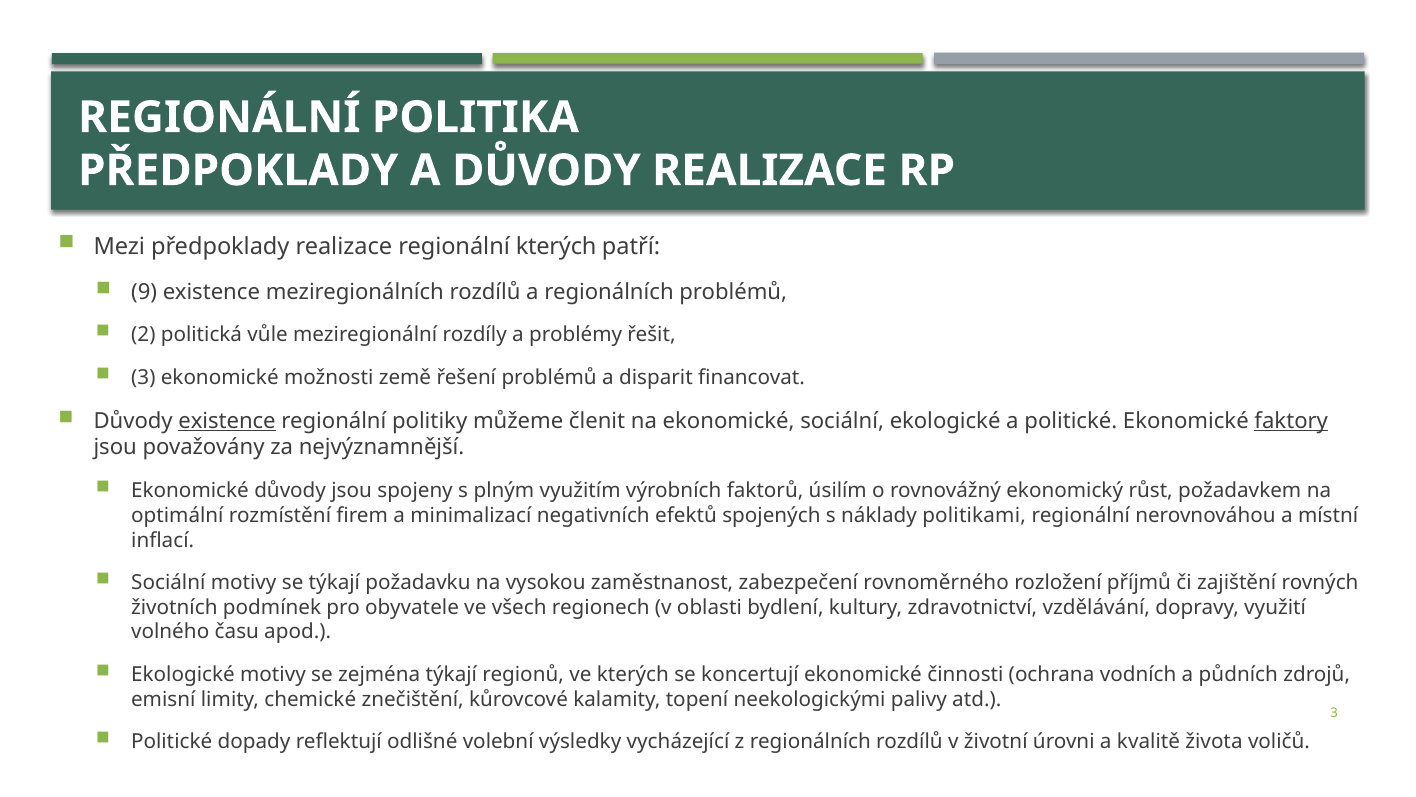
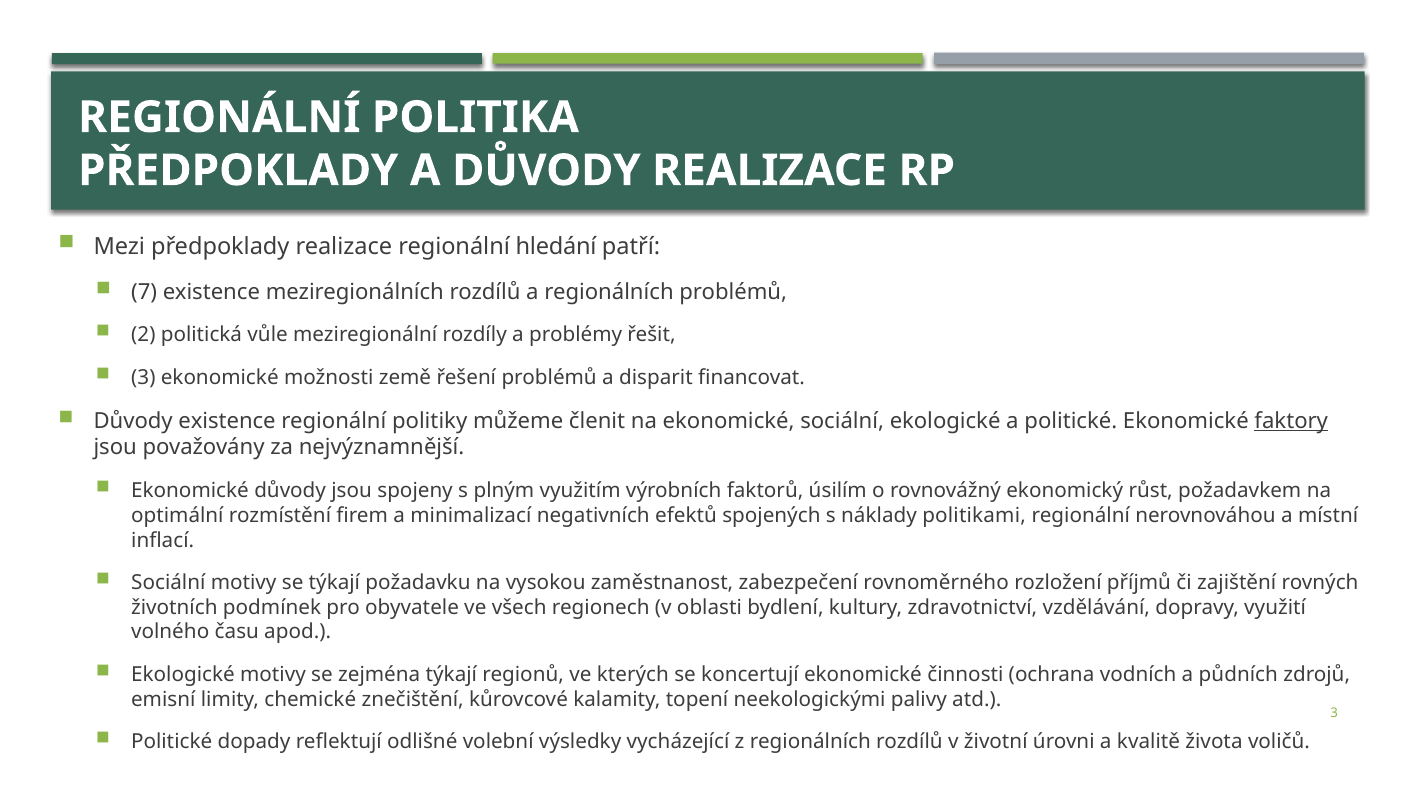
regionální kterých: kterých -> hledání (556, 246)
9: 9 -> 7 (144, 292)
existence underline: present -> none (227, 421)
